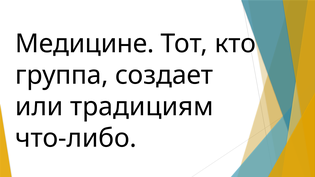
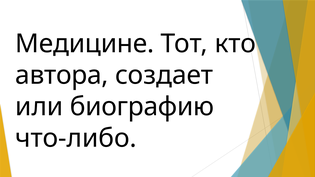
группа: группа -> автора (62, 75)
традициям: традициям -> биографию (142, 107)
